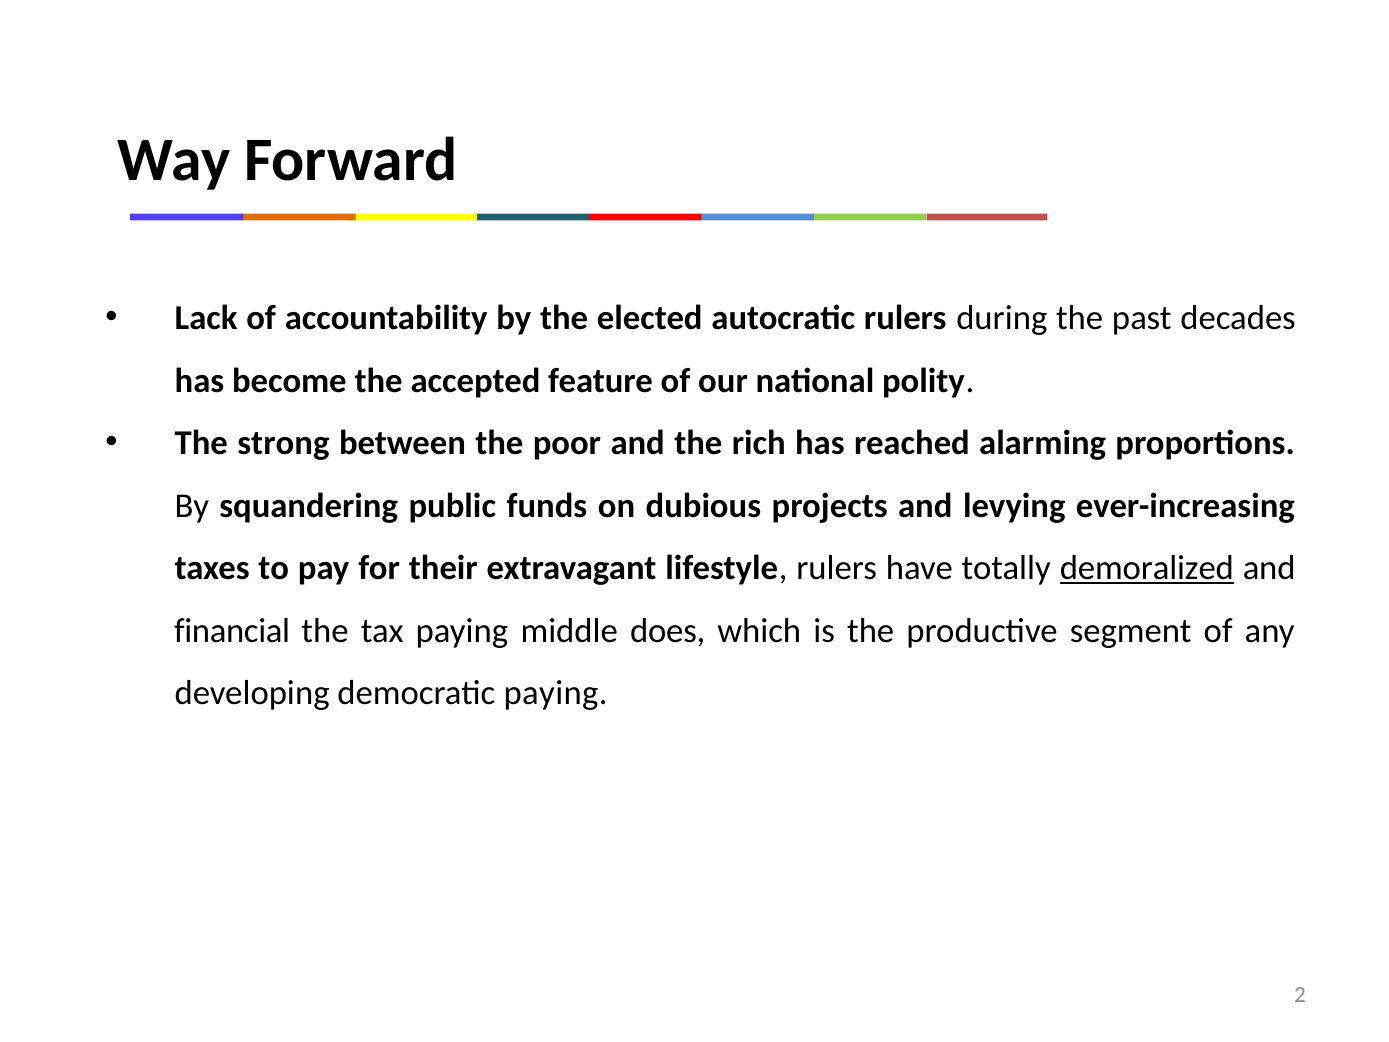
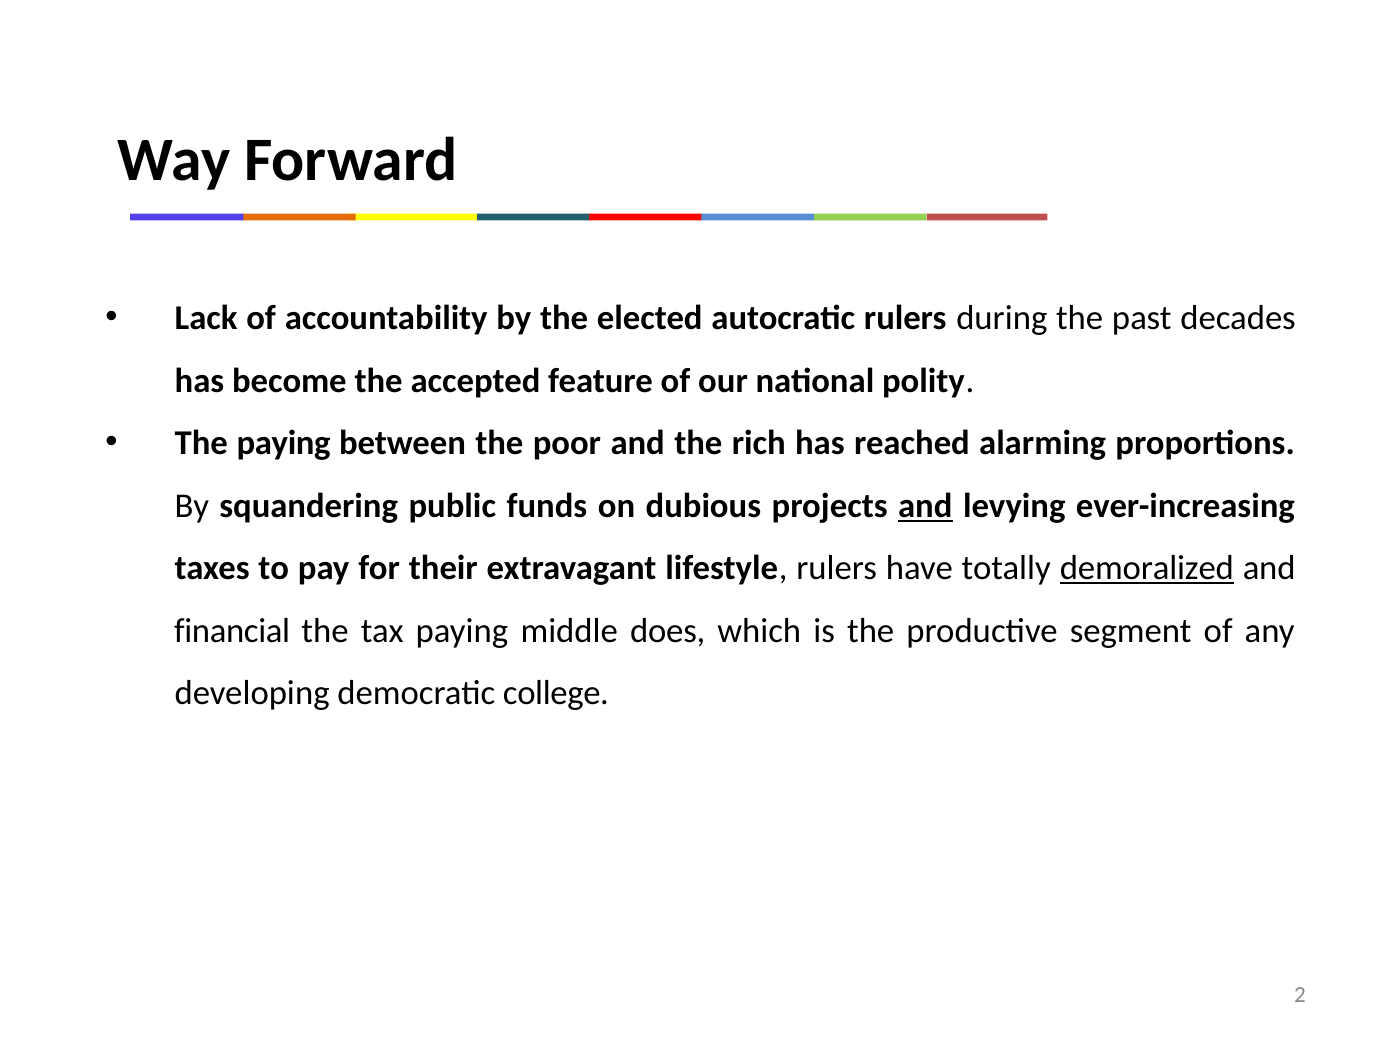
The strong: strong -> paying (284, 443)
and underline: none -> present (925, 506)
democratic paying: paying -> college (556, 693)
